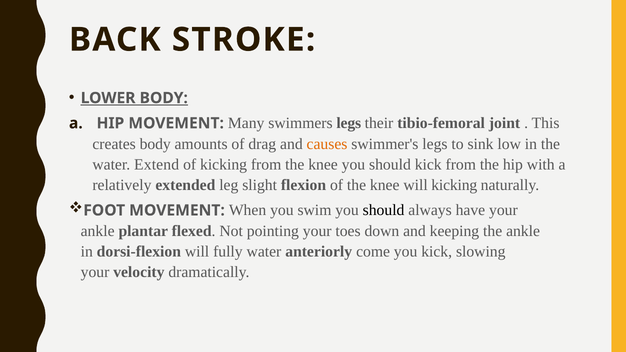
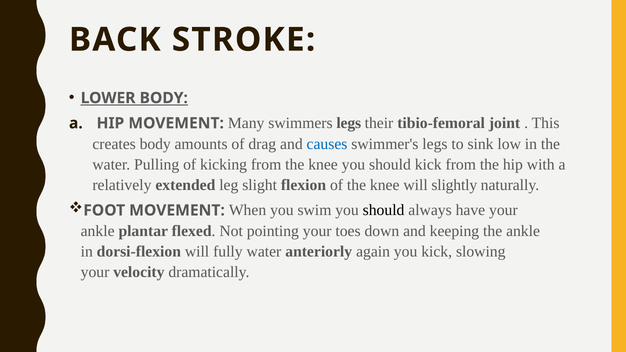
causes colour: orange -> blue (327, 144)
Extend: Extend -> Pulling (157, 165)
will kicking: kicking -> slightly (454, 185)
come: come -> again (373, 252)
